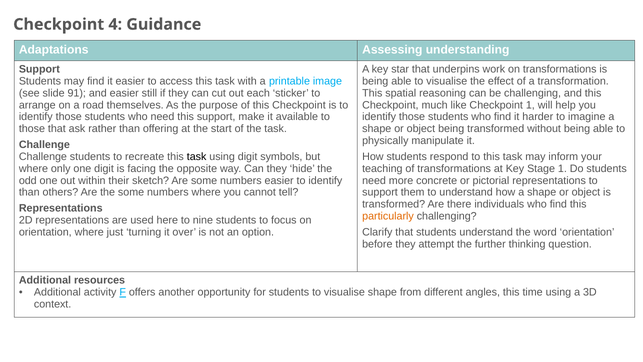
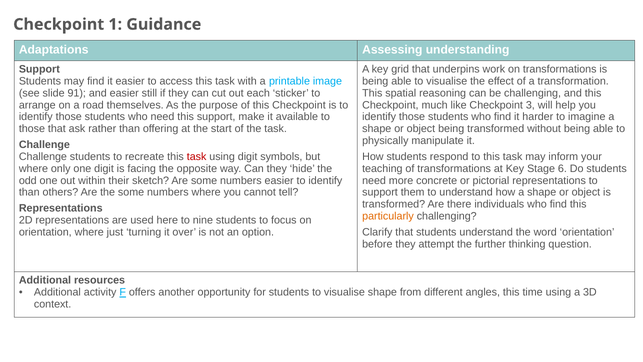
4: 4 -> 1 (115, 24)
star: star -> grid (400, 69)
Checkpoint 1: 1 -> 3 (530, 105)
task colour: black -> red (197, 157)
Stage 1: 1 -> 6 (562, 168)
